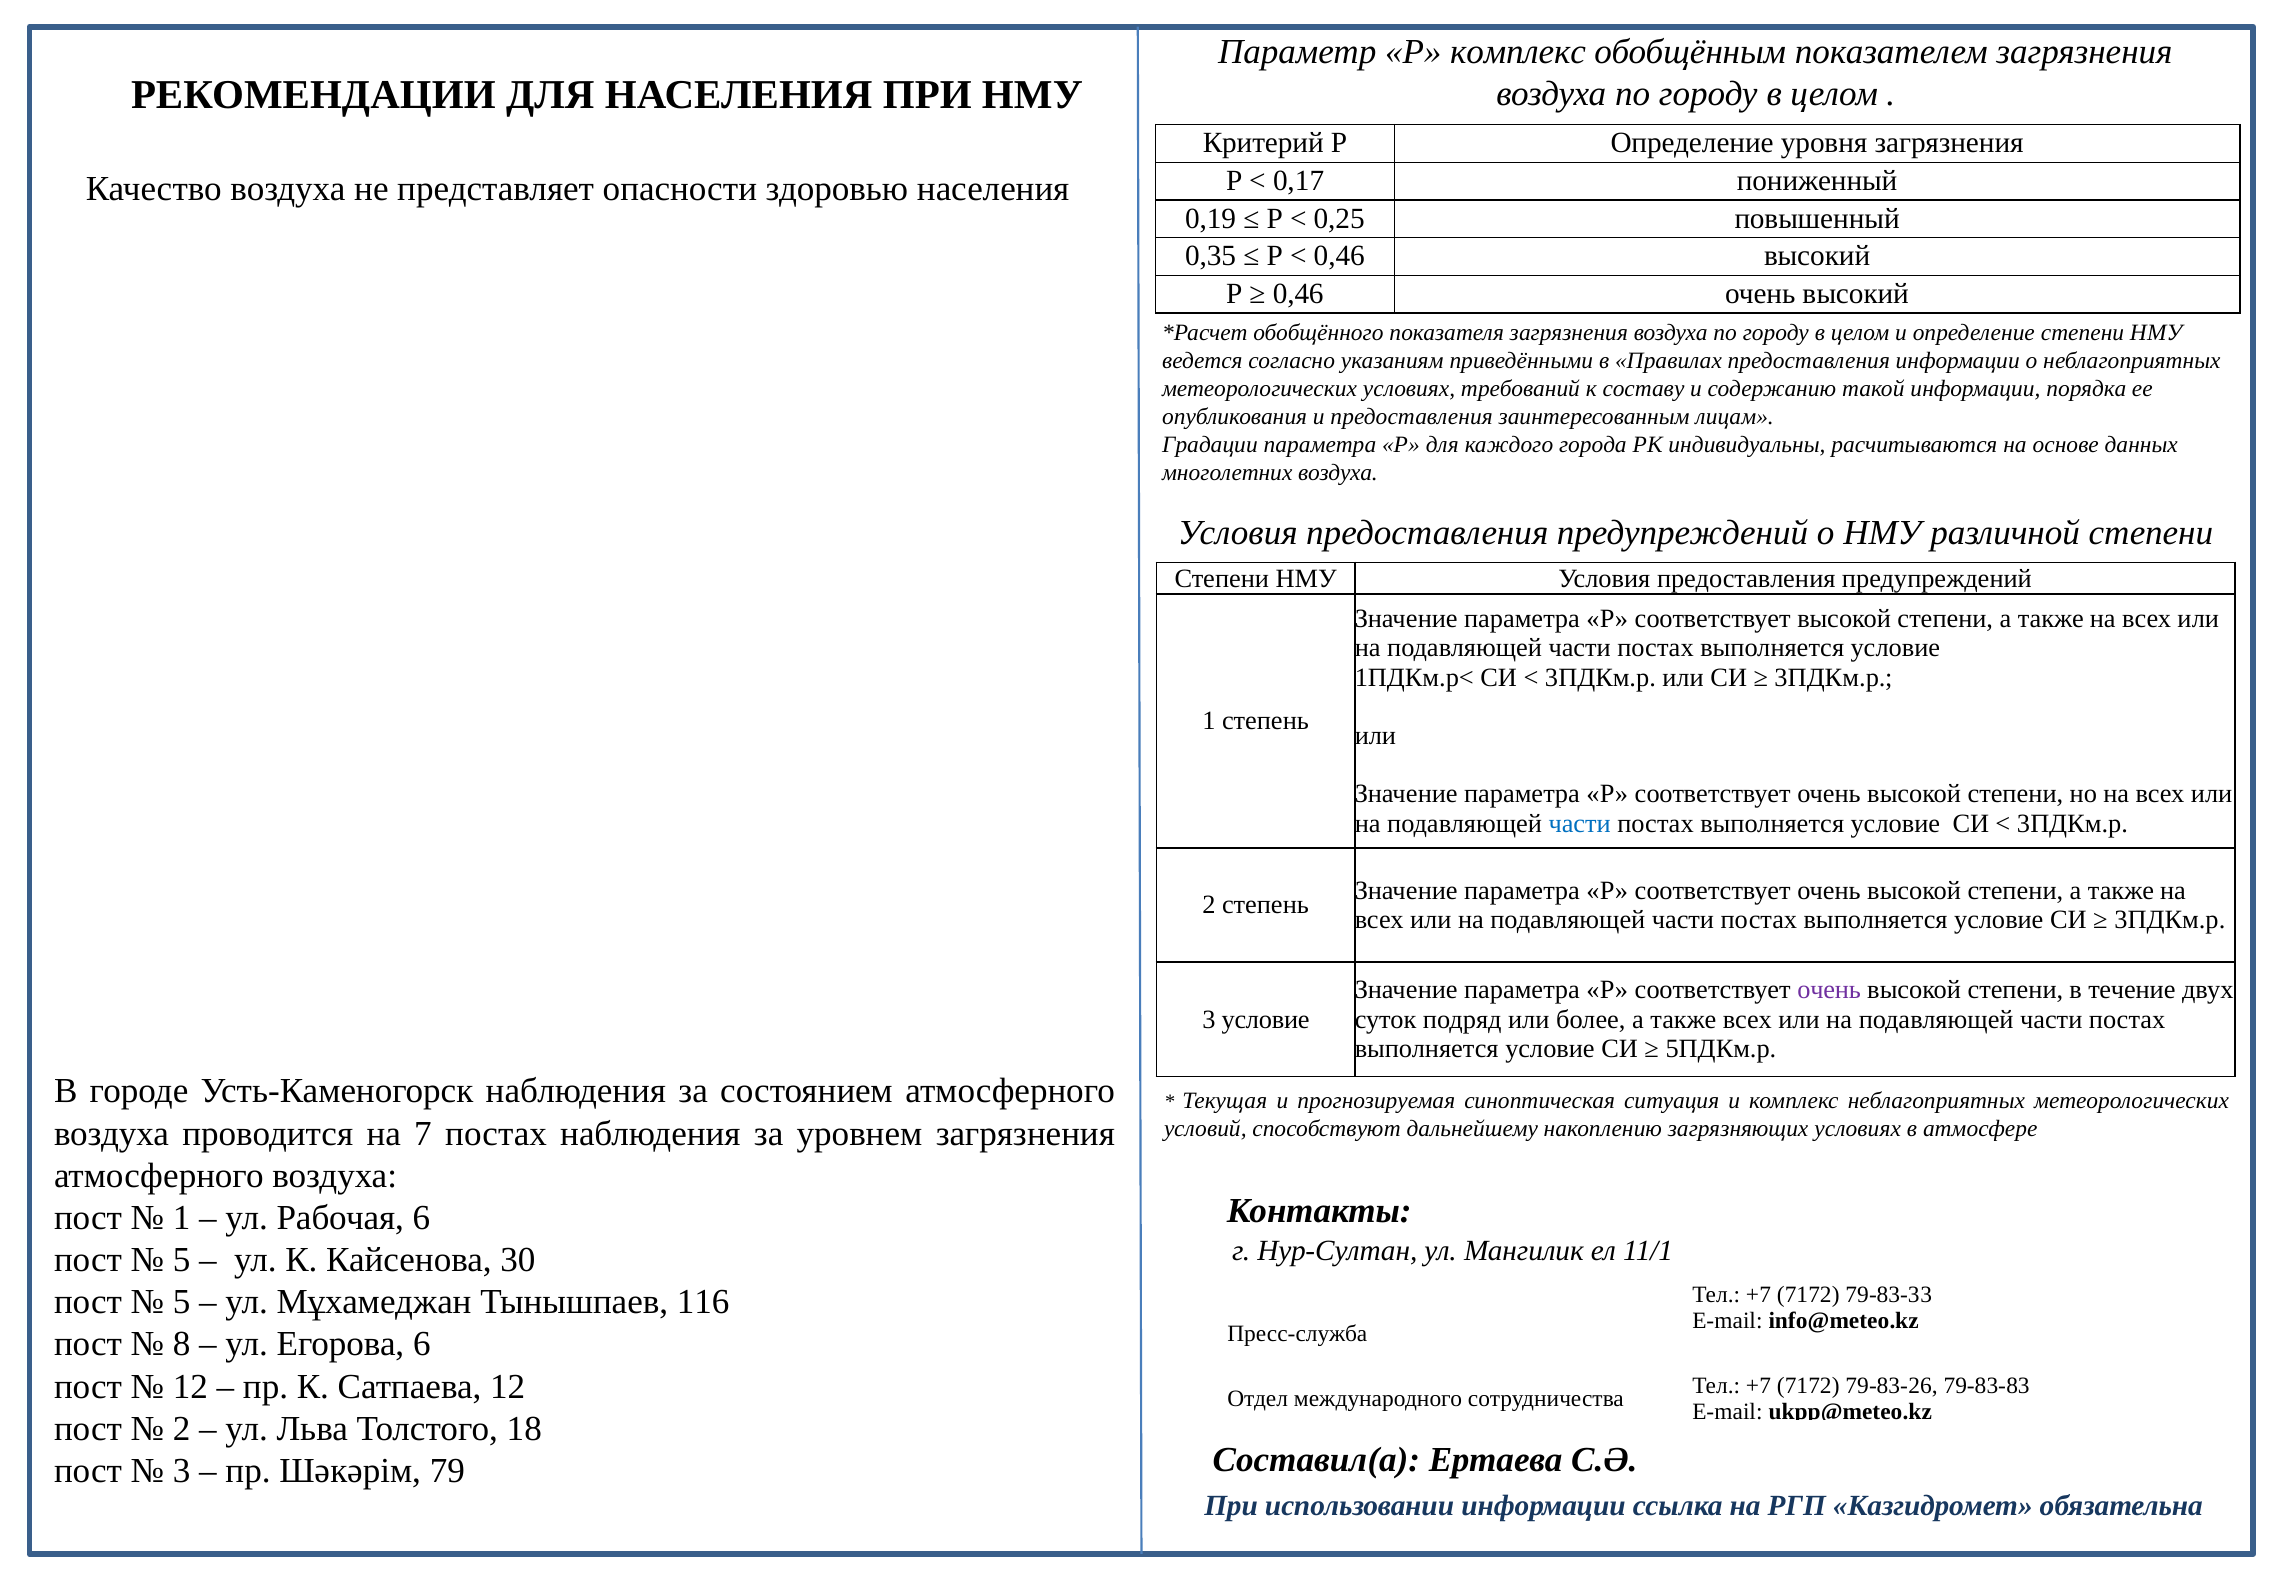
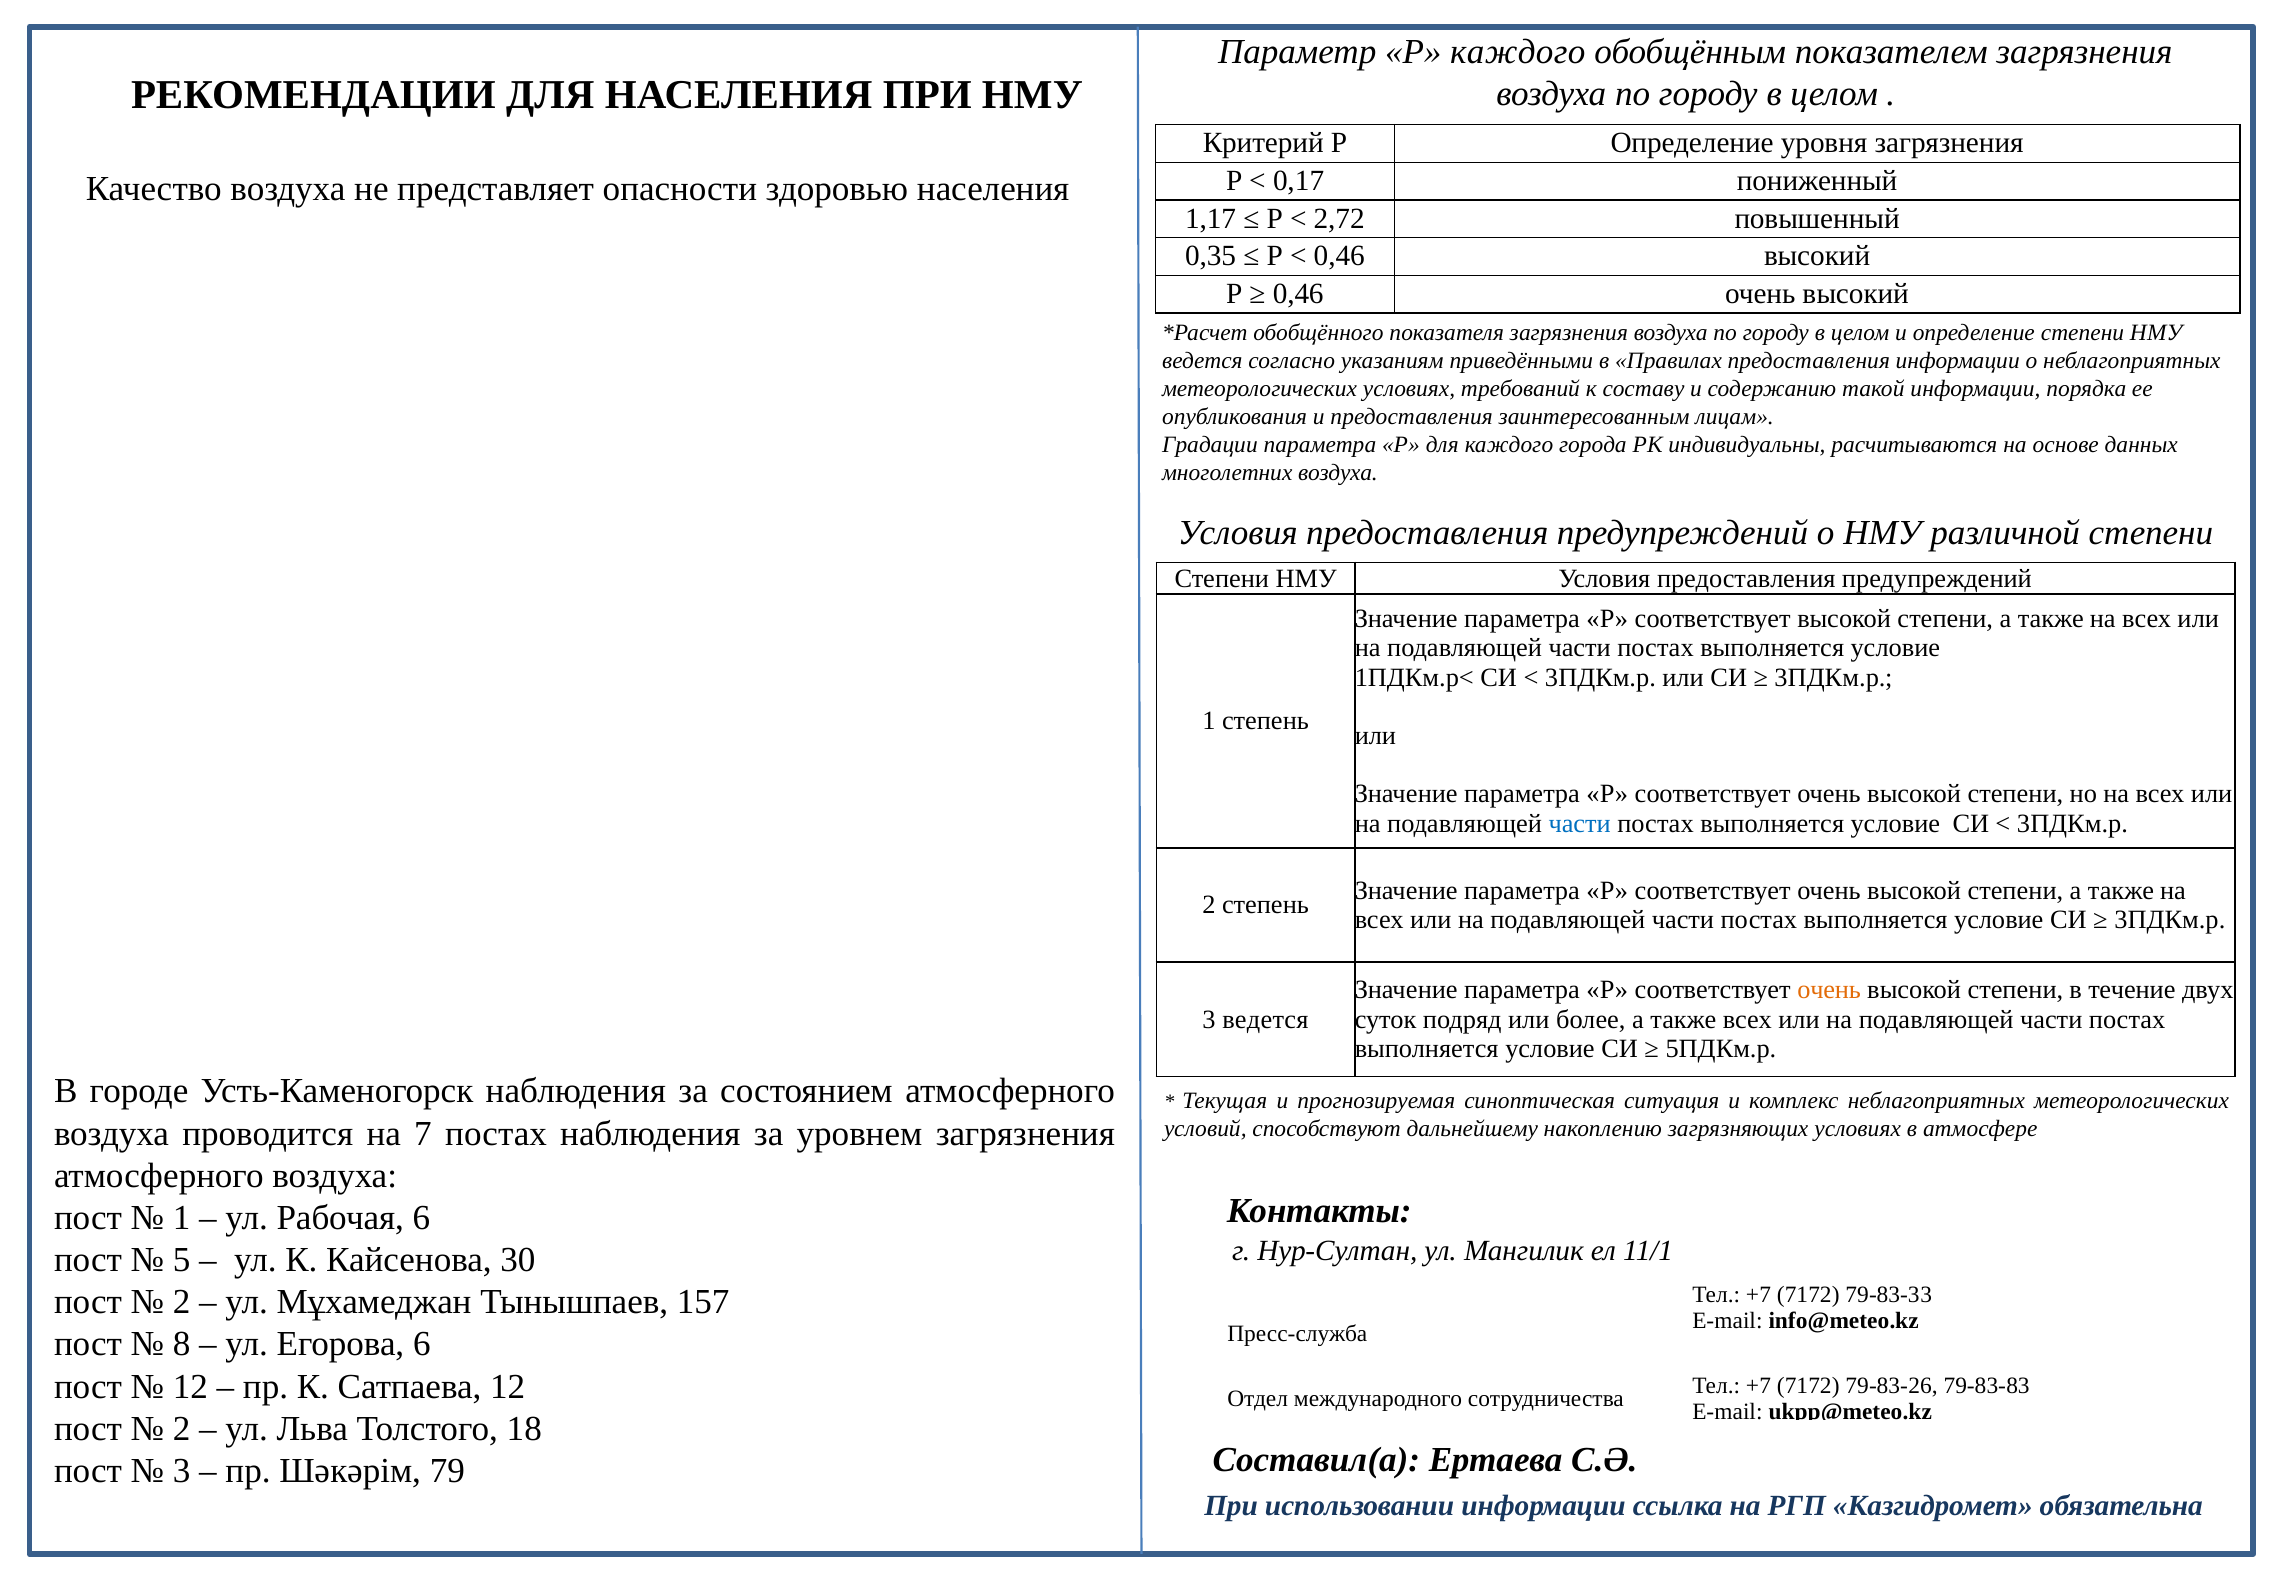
Р комплекс: комплекс -> каждого (1518, 52)
0,19: 0,19 -> 1,17 (1211, 218)
0,25: 0,25 -> 2,72 (1339, 218)
очень colour: purple -> orange (1829, 990)
3 условие: условие -> ведется (1265, 1019)
5: 5 -> 2 (182, 1302)
116: 116 -> 157 (703, 1302)
